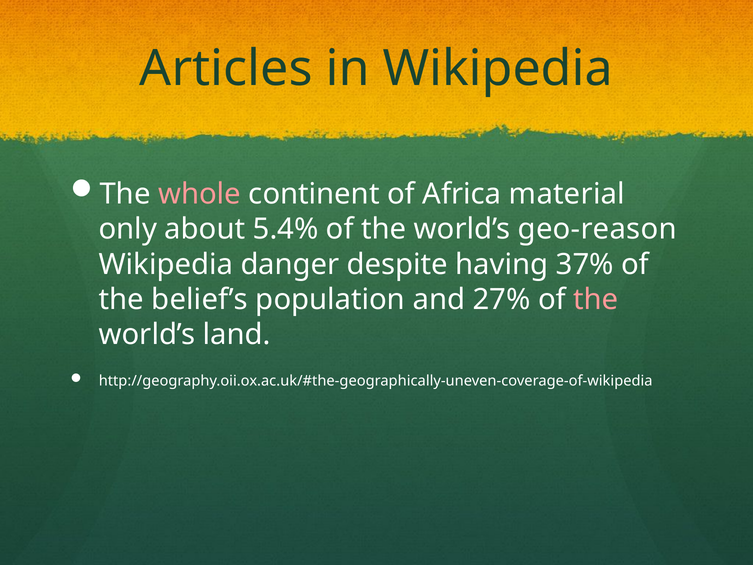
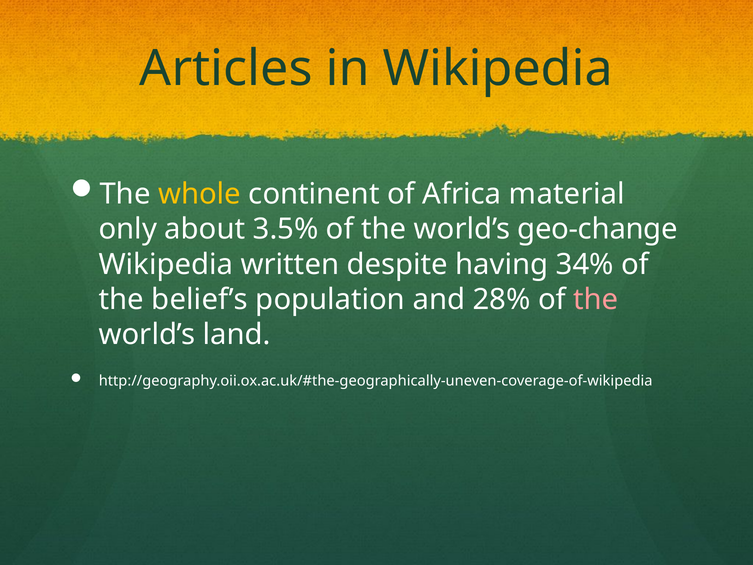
whole colour: pink -> yellow (200, 194)
5.4%: 5.4% -> 3.5% (286, 229)
geo-reason: geo-reason -> geo-change (598, 229)
danger: danger -> written (290, 264)
37%: 37% -> 34% (585, 264)
27%: 27% -> 28% (502, 299)
